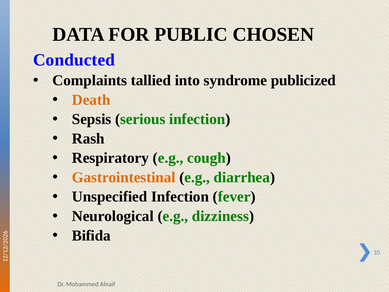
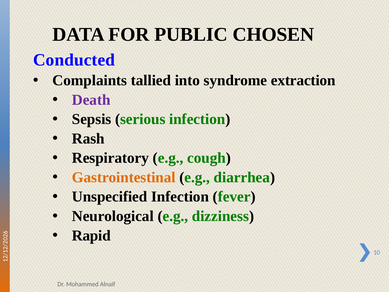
publicized: publicized -> extraction (303, 80)
Death colour: orange -> purple (91, 100)
Bifida: Bifida -> Rapid (91, 235)
